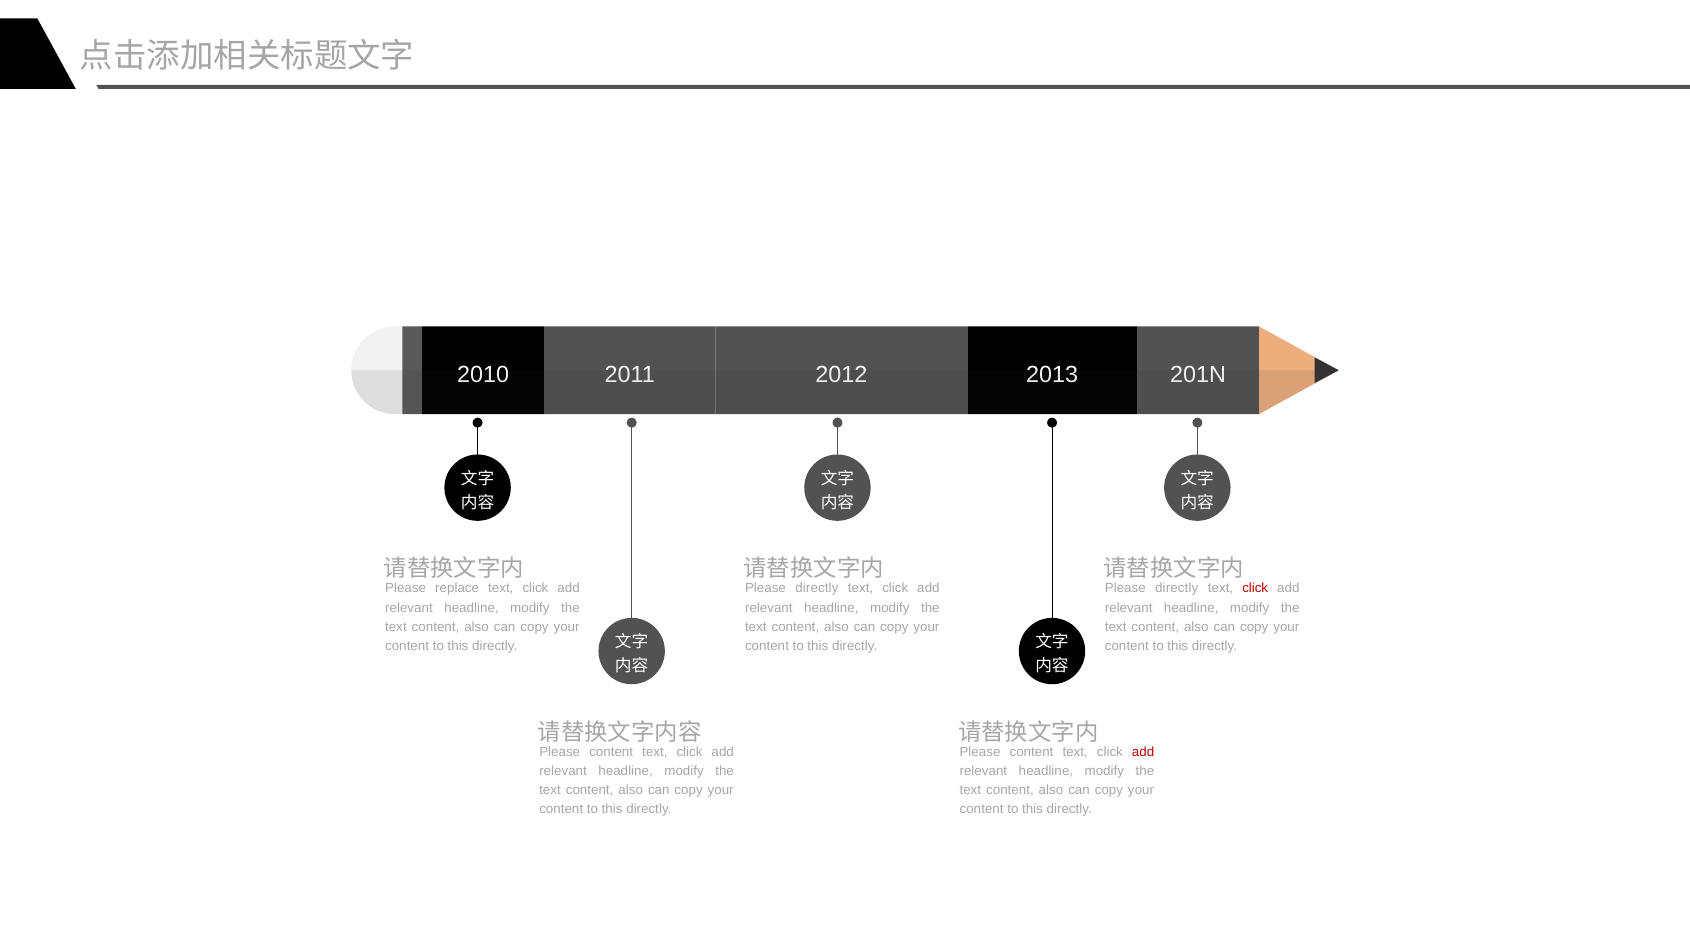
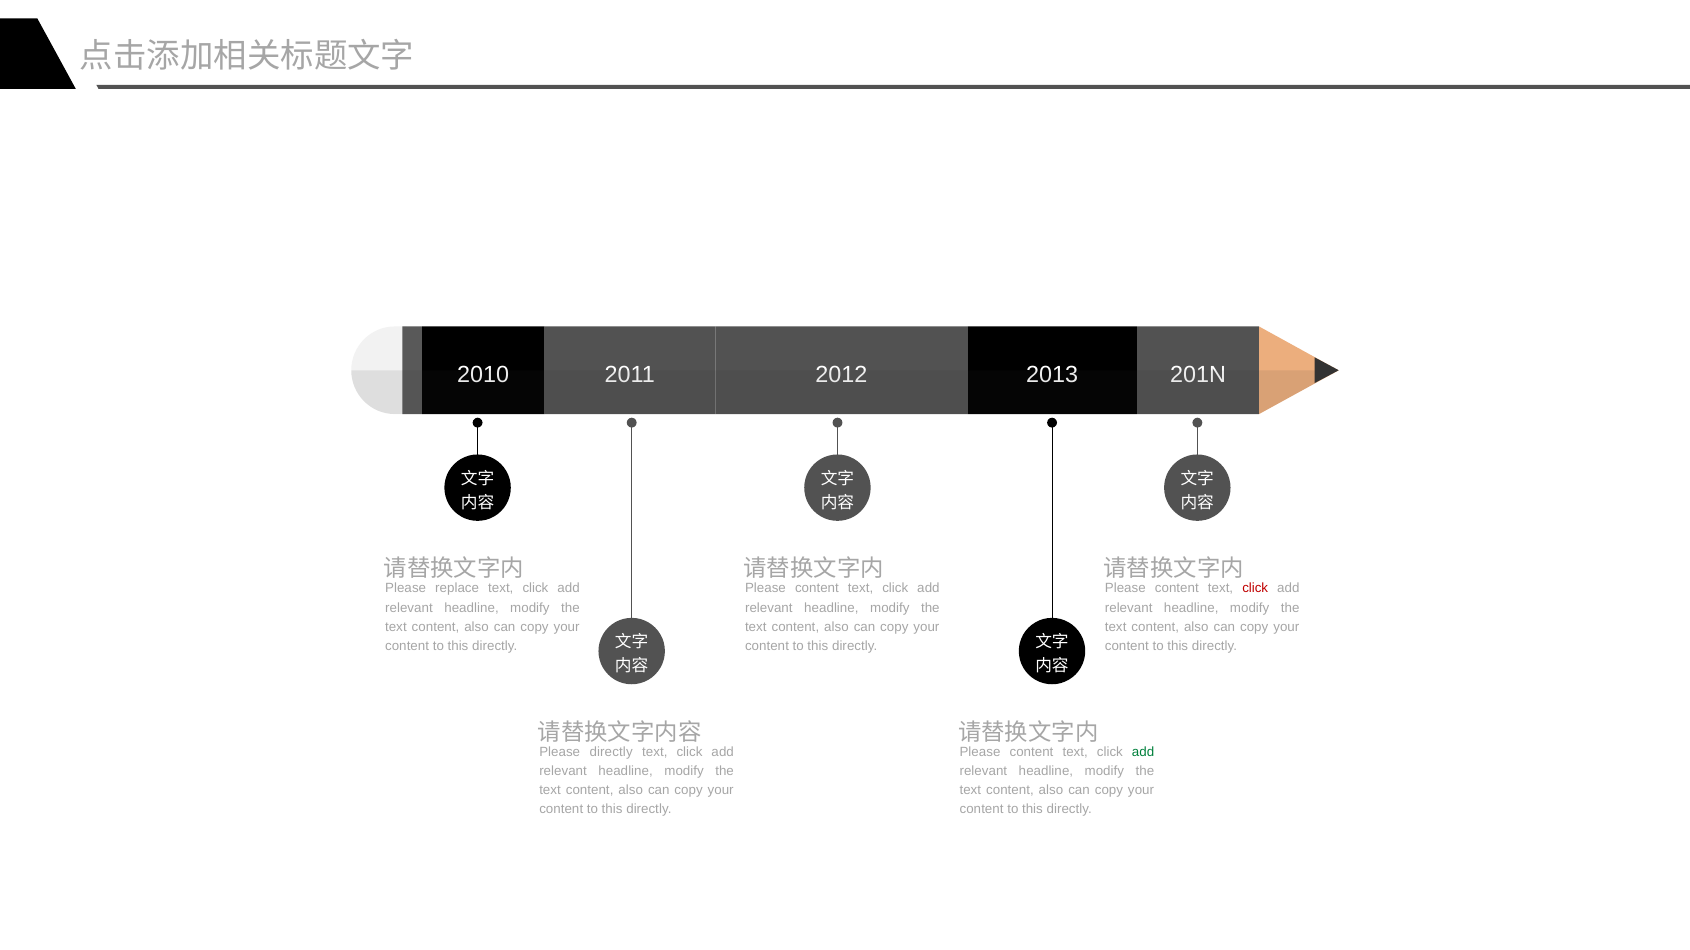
directly: directly -> content (817, 589)
directly: directly -> content (1177, 589)
content: content -> directly (611, 752)
add colour: red -> green (1143, 752)
